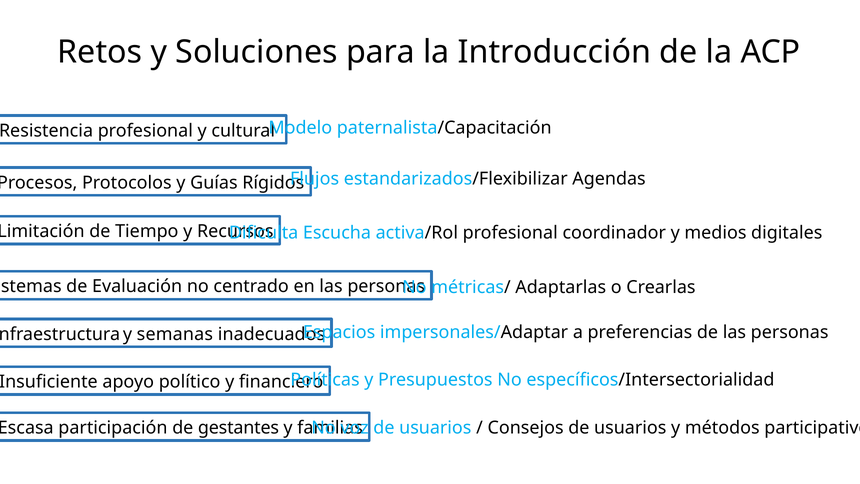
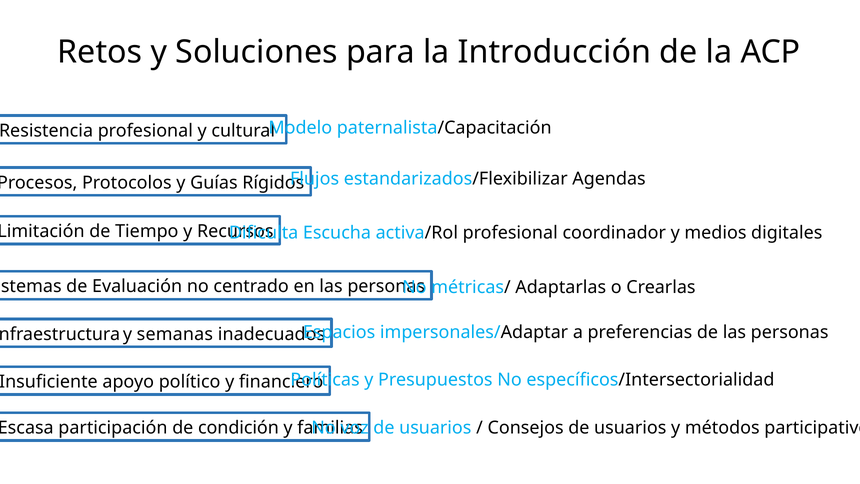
gestantes: gestantes -> condición (238, 428)
